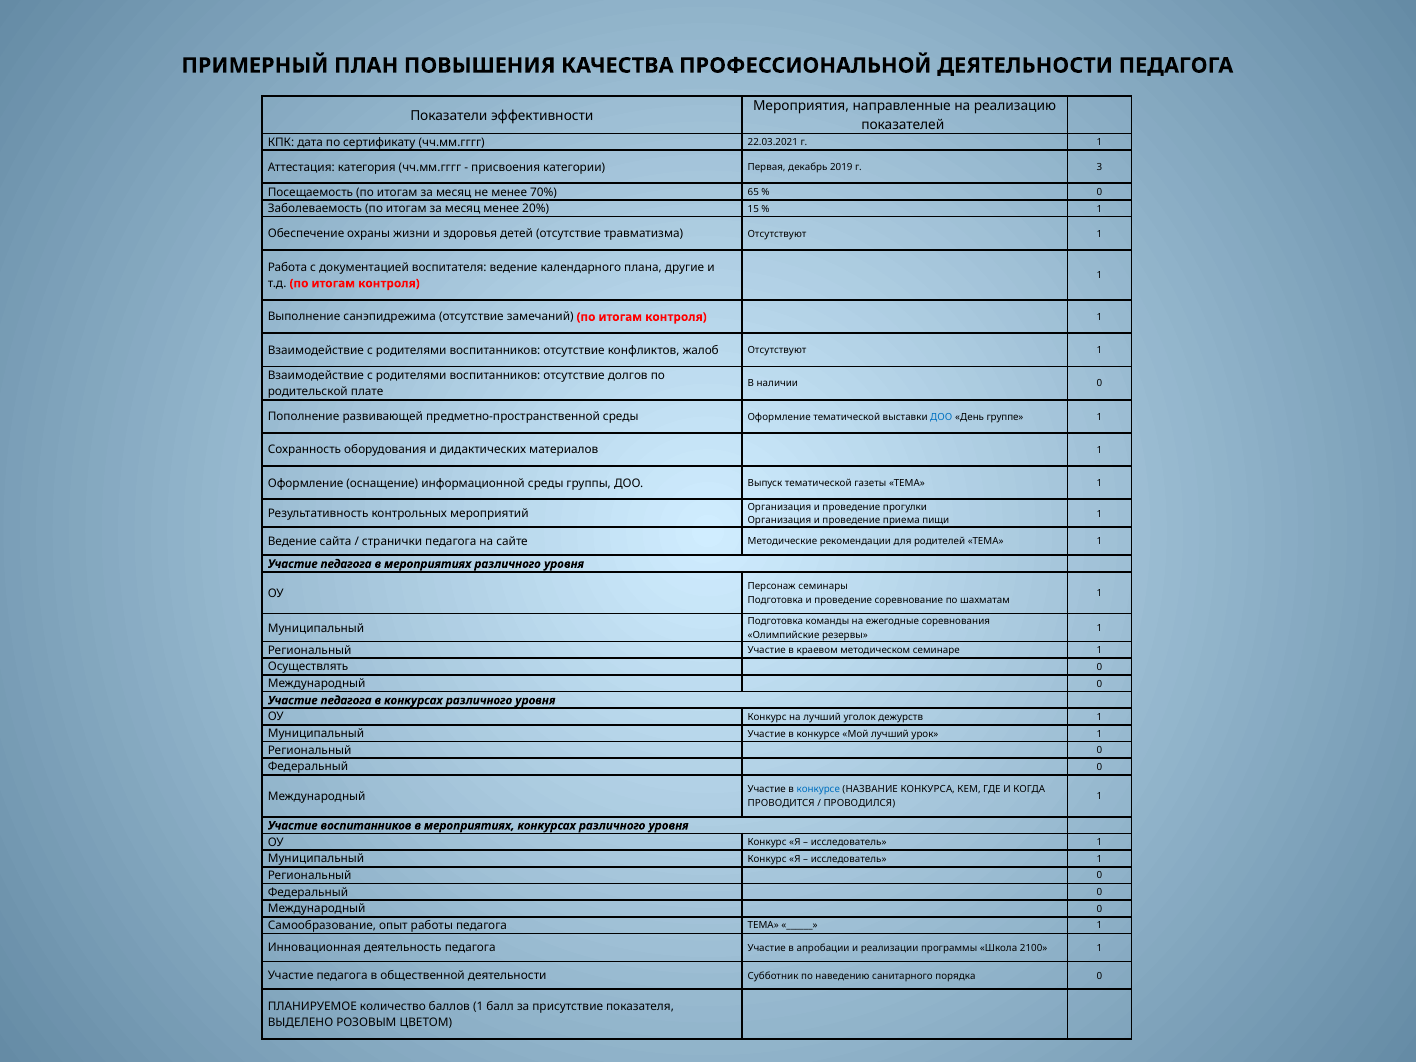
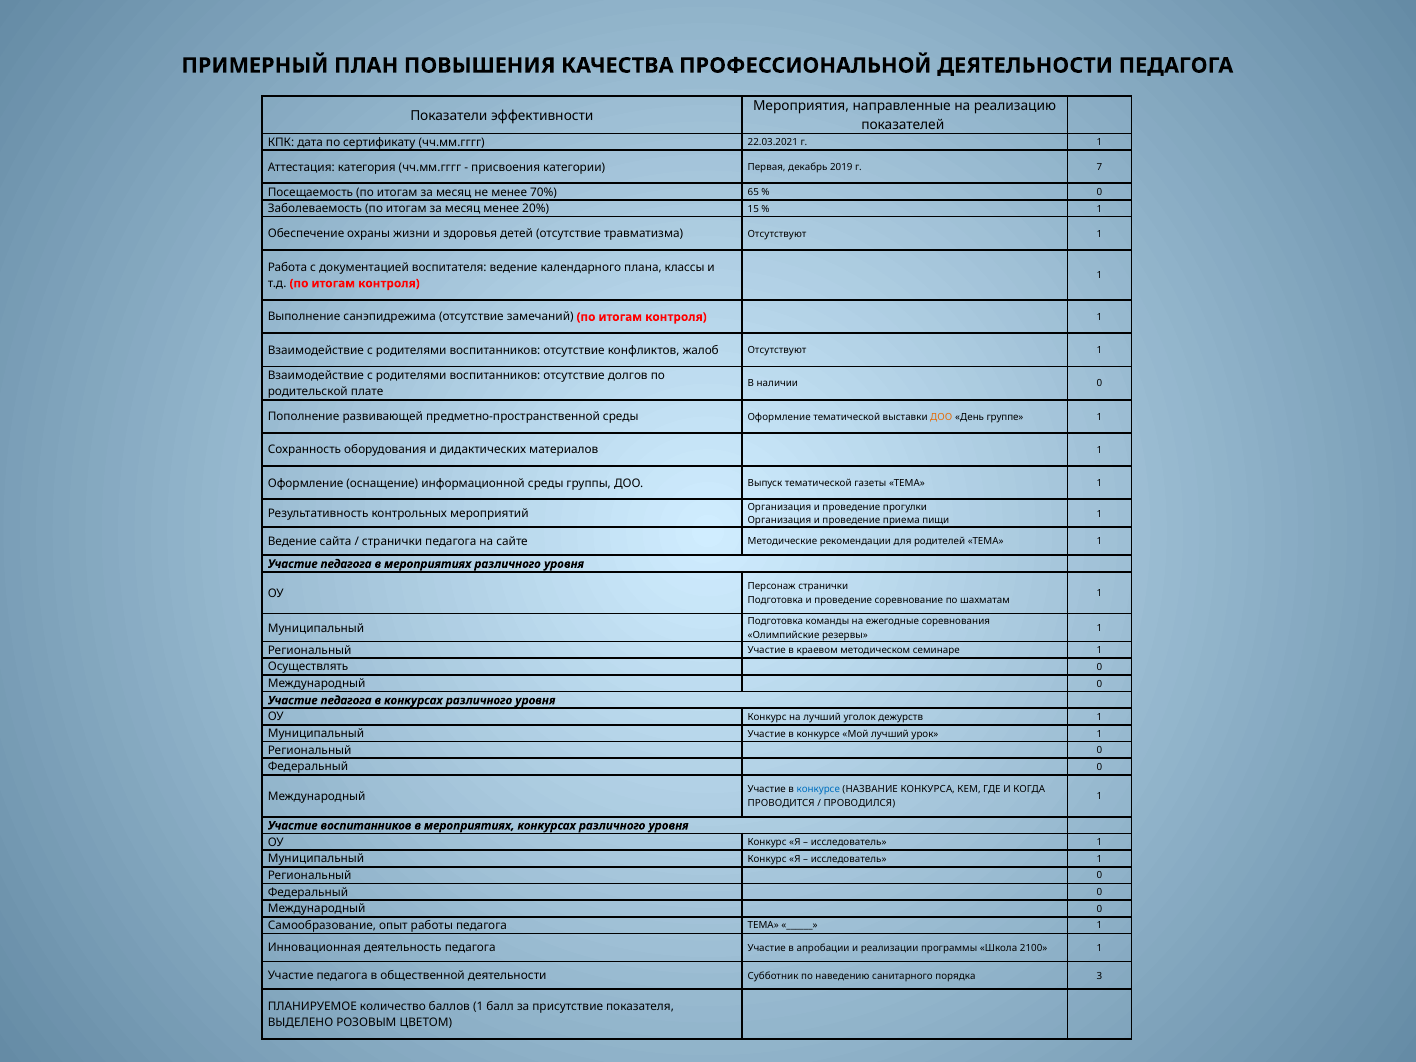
3: 3 -> 7 (1099, 167)
другие: другие -> классы (685, 267)
ДОО colour: blue -> orange (941, 417)
Персонаж семинары: семинары -> странички (823, 587)
порядка 0: 0 -> 3 (1099, 976)
